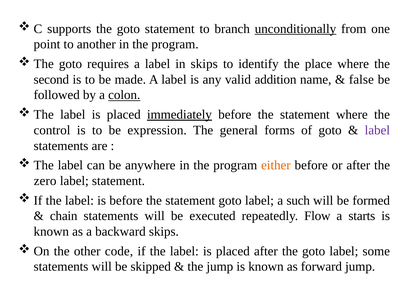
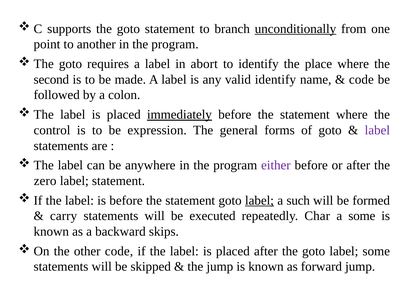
in skips: skips -> abort (204, 64)
valid addition: addition -> identify (275, 79)
false: false -> code (361, 79)
colon underline: present -> none (124, 95)
either colour: orange -> purple (276, 165)
label underline: none -> present (259, 200)
chain: chain -> carry (64, 216)
Flow: Flow -> Char (317, 216)
a starts: starts -> some (362, 216)
